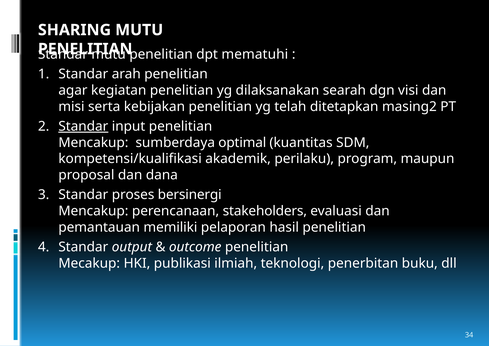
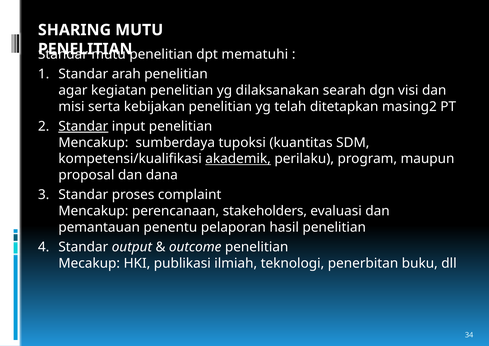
optimal: optimal -> tupoksi (242, 143)
akademik underline: none -> present (238, 159)
bersinergi: bersinergi -> complaint (190, 195)
memiliki: memiliki -> penentu (170, 228)
